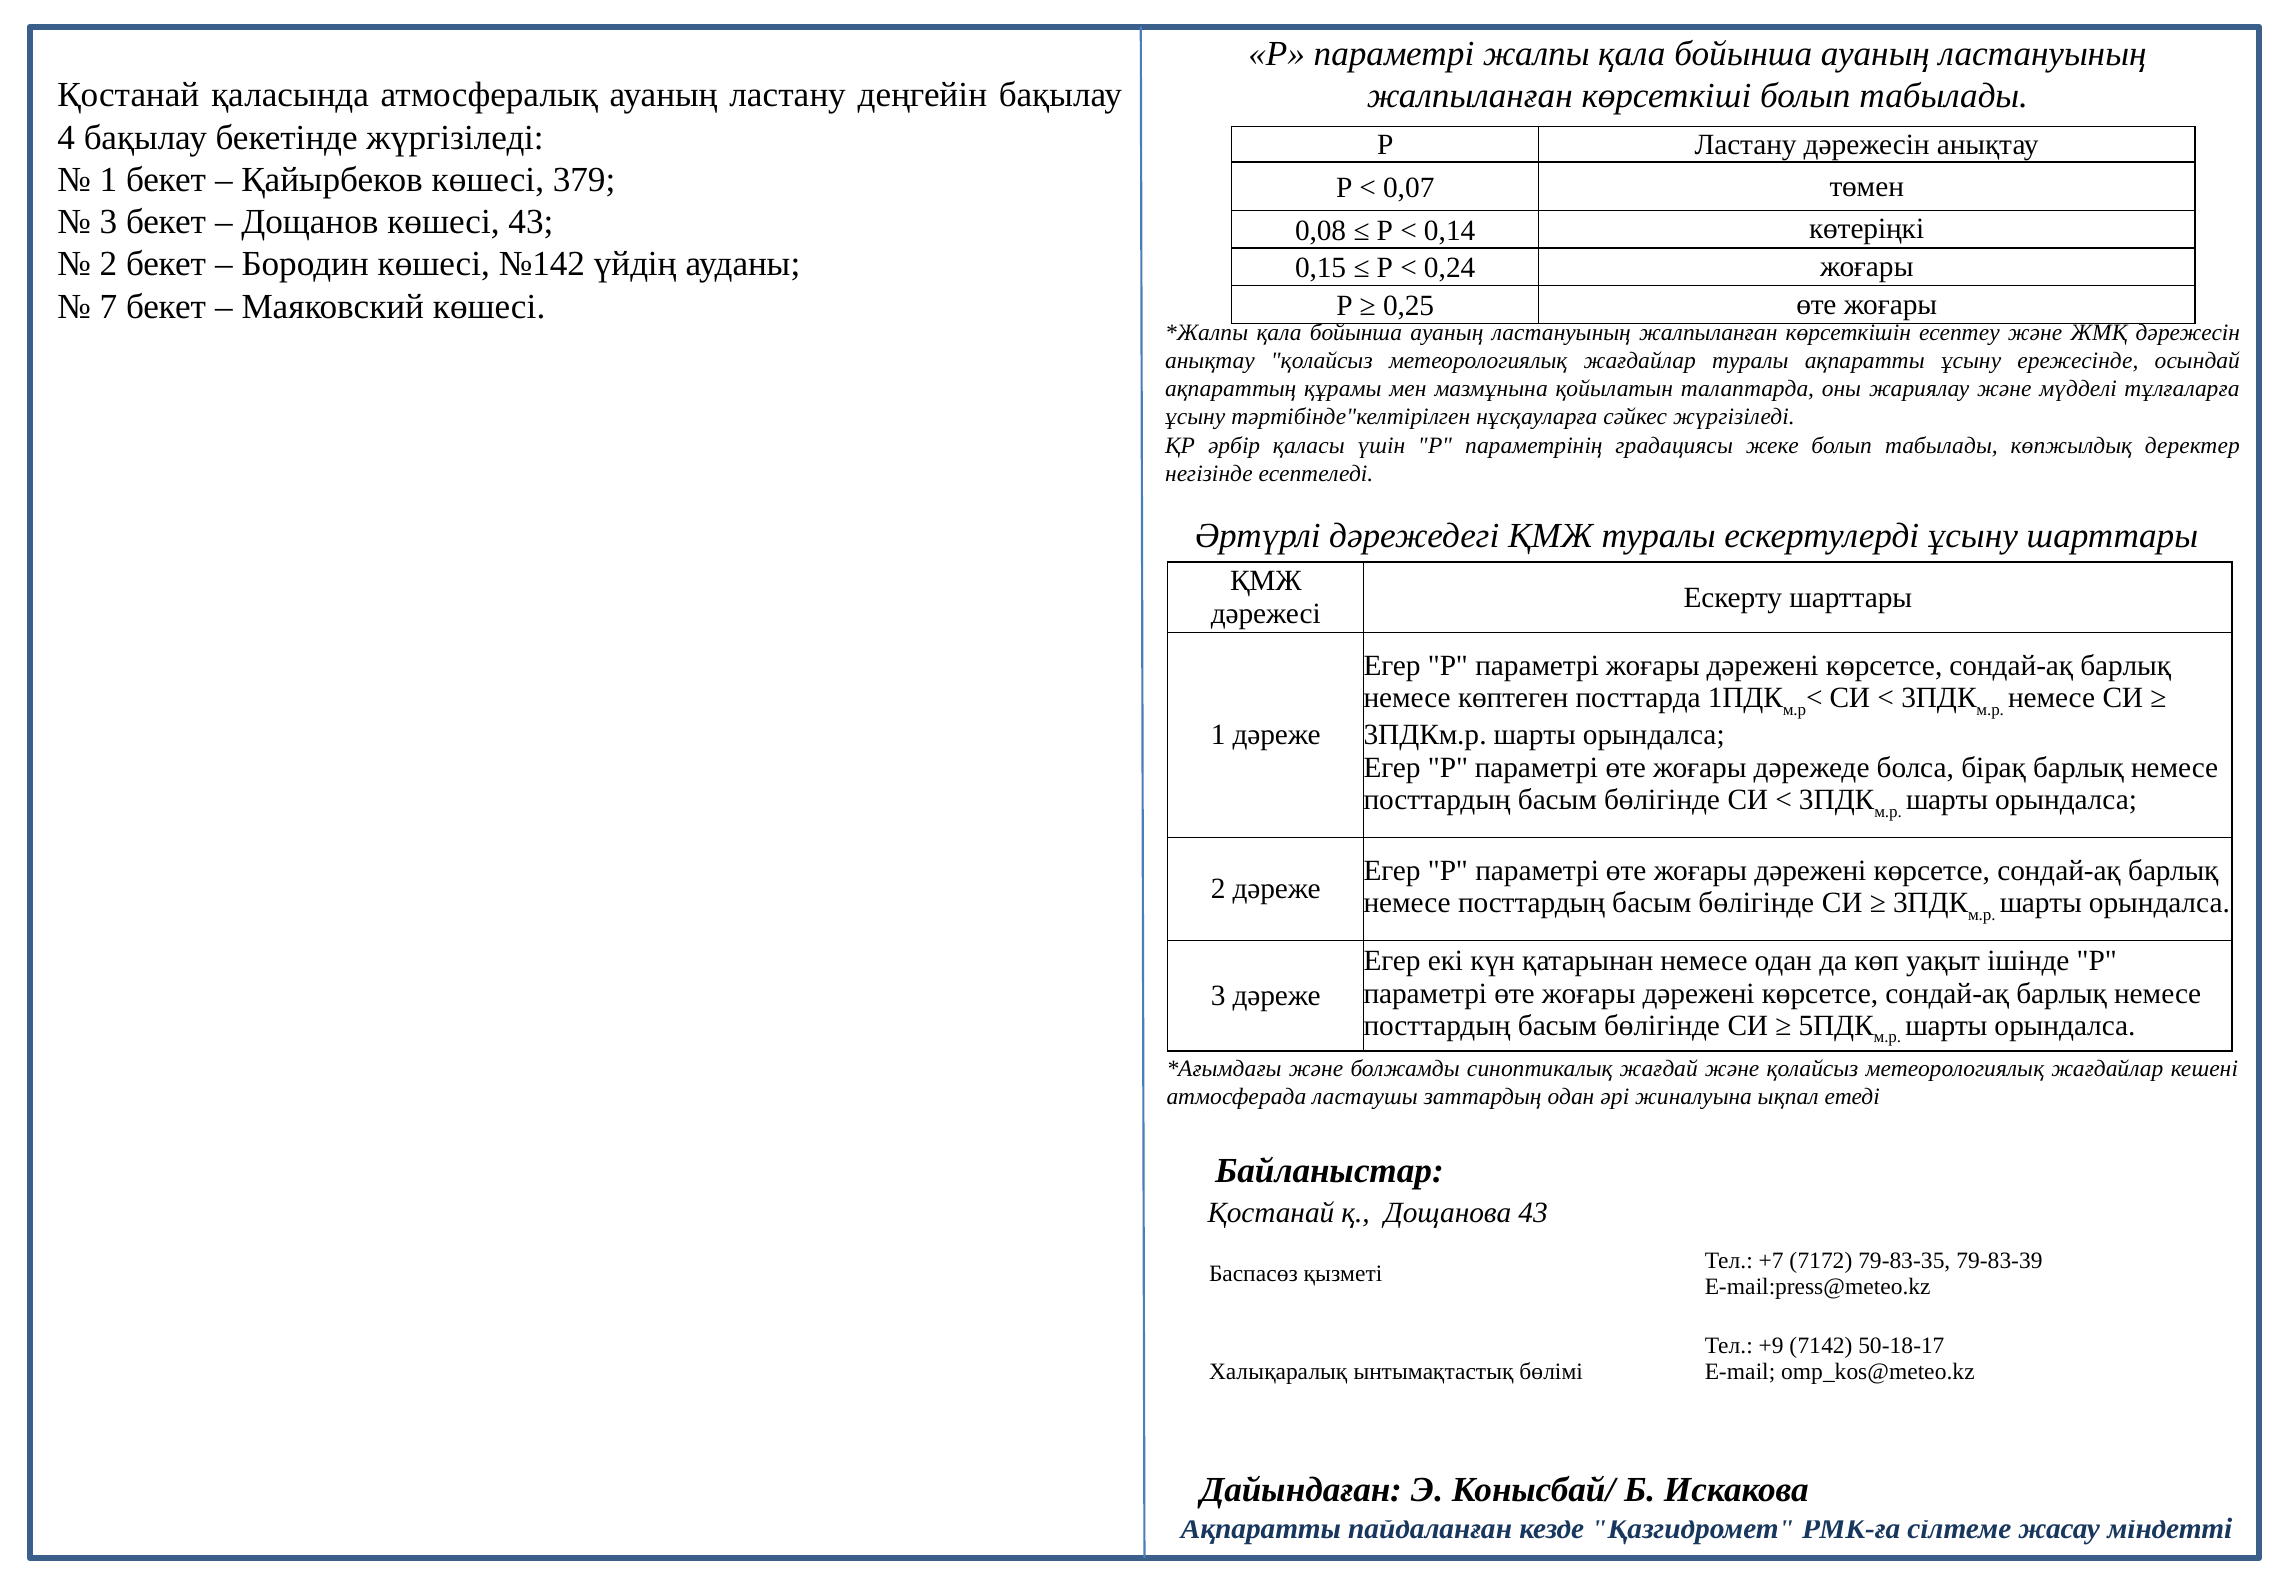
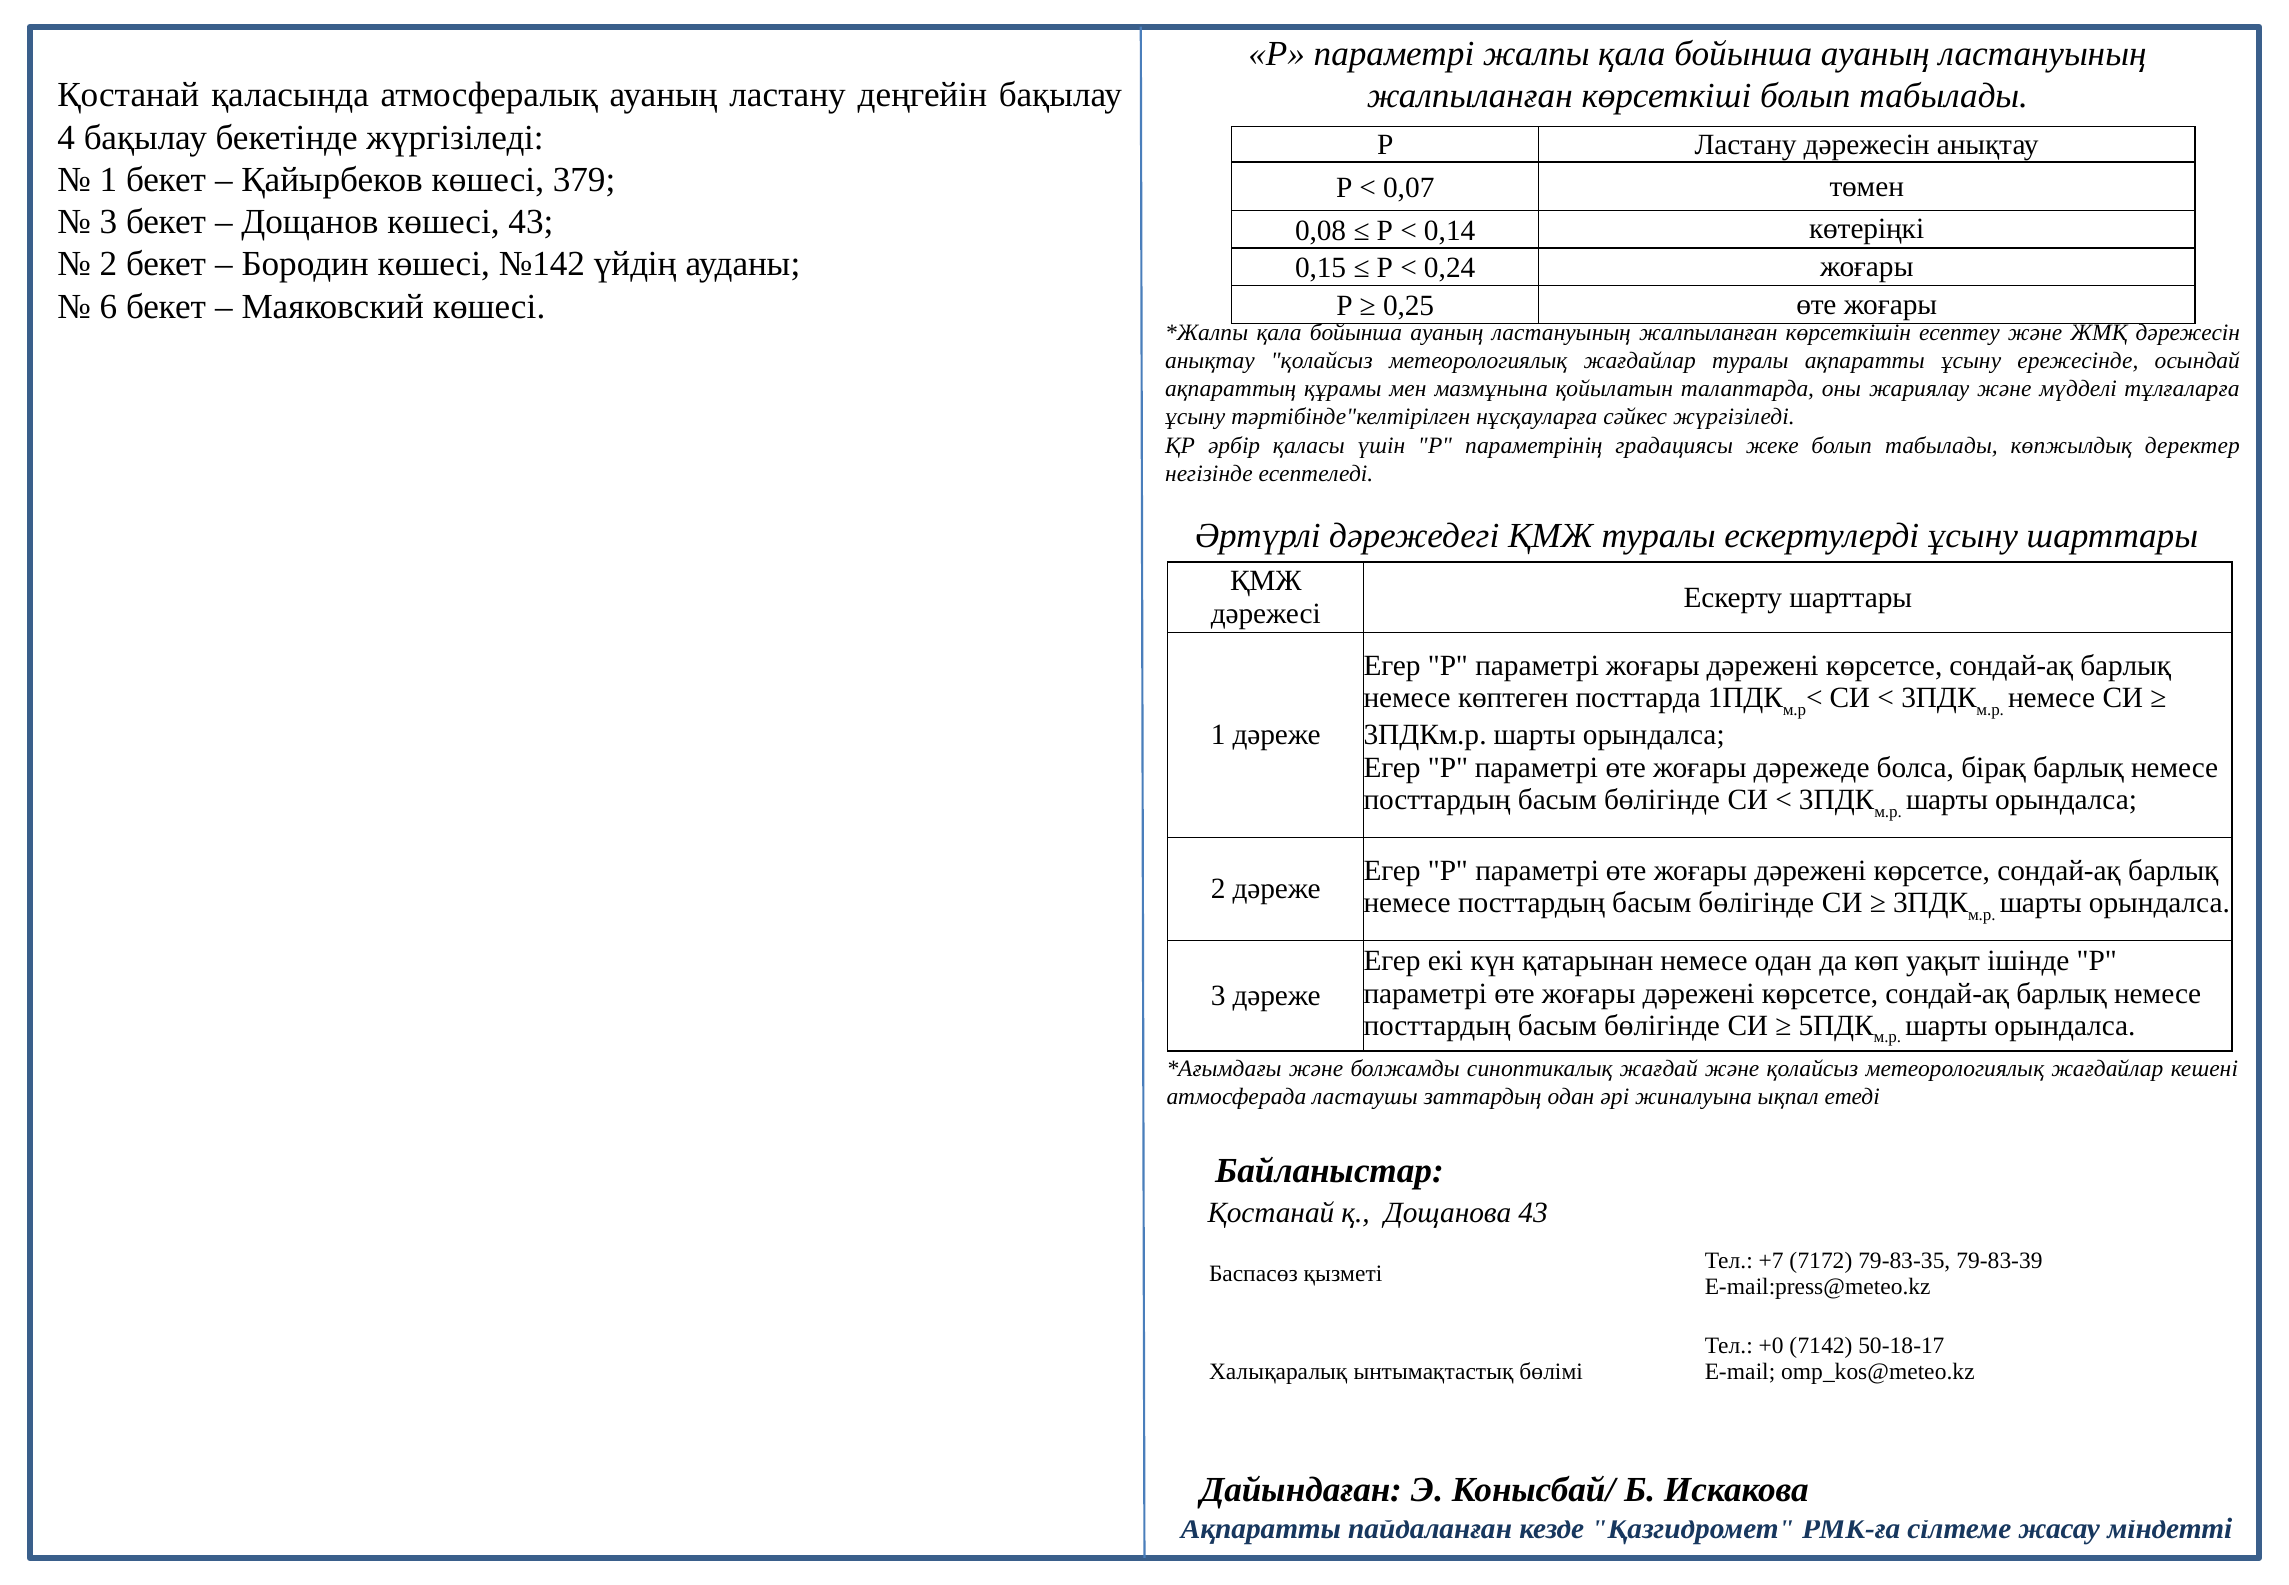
7: 7 -> 6 (108, 306)
+9: +9 -> +0 (1771, 1345)
